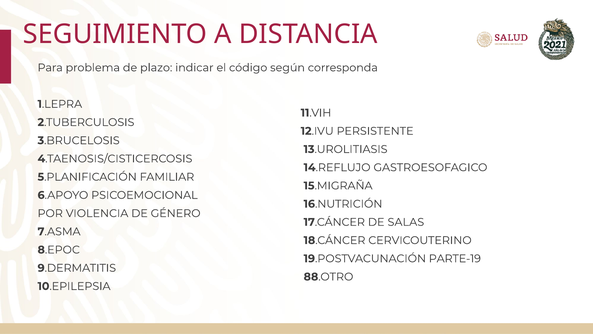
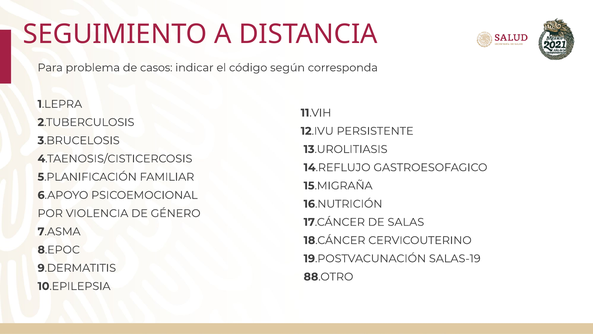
plazo: plazo -> casos (156, 68)
PARTE-19: PARTE-19 -> SALAS-19 (455, 258)
